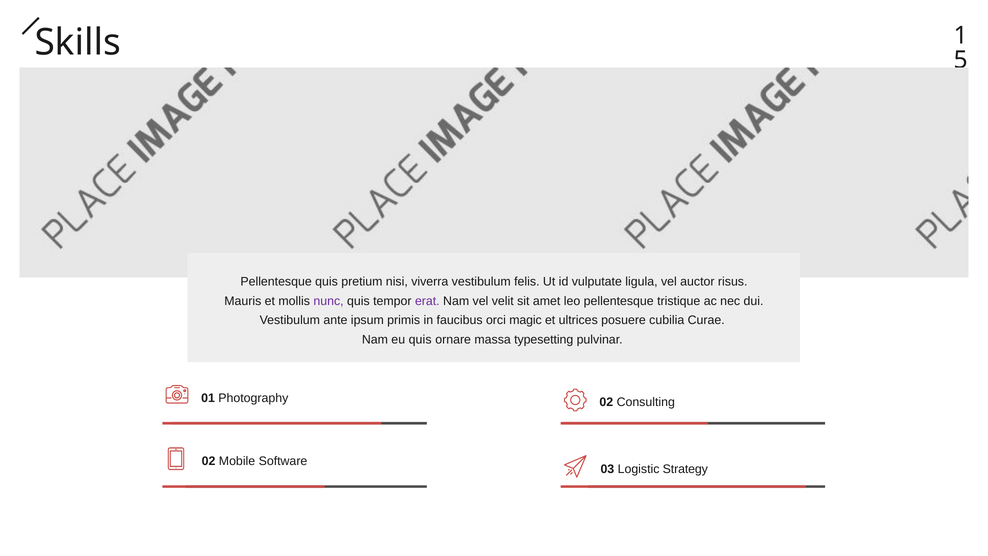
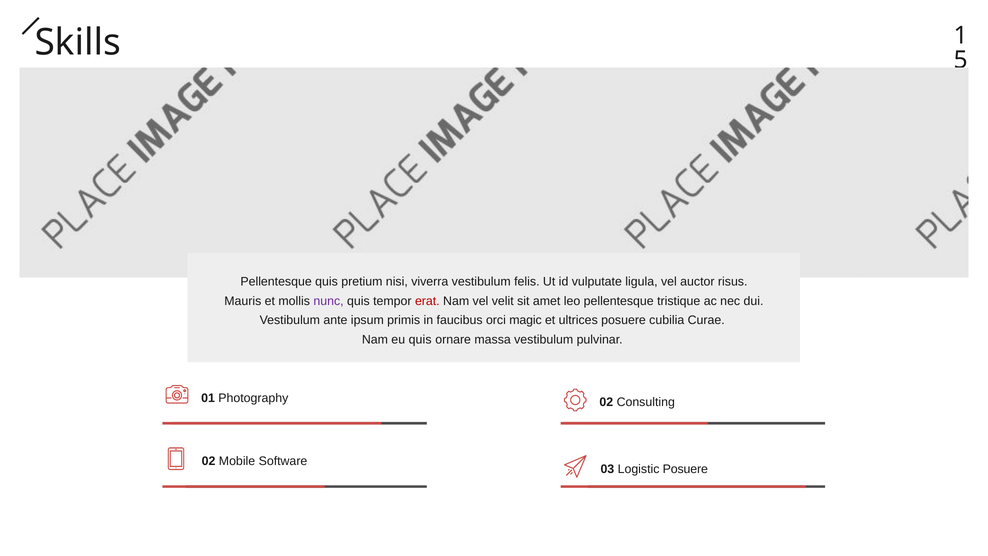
erat colour: purple -> red (427, 301)
massa typesetting: typesetting -> vestibulum (544, 339)
Logistic Strategy: Strategy -> Posuere (685, 469)
